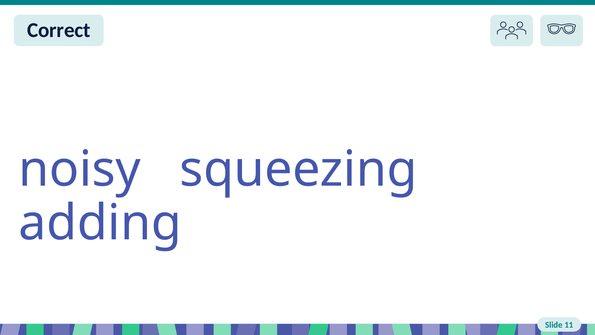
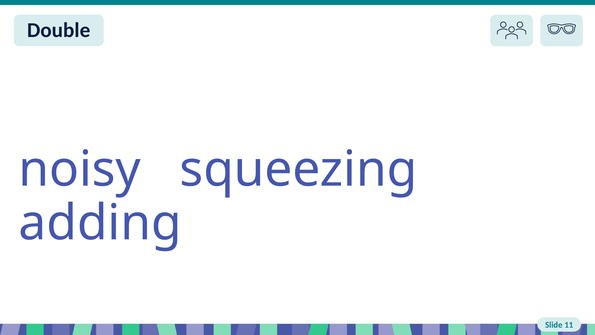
Correct: Correct -> Double (59, 30)
